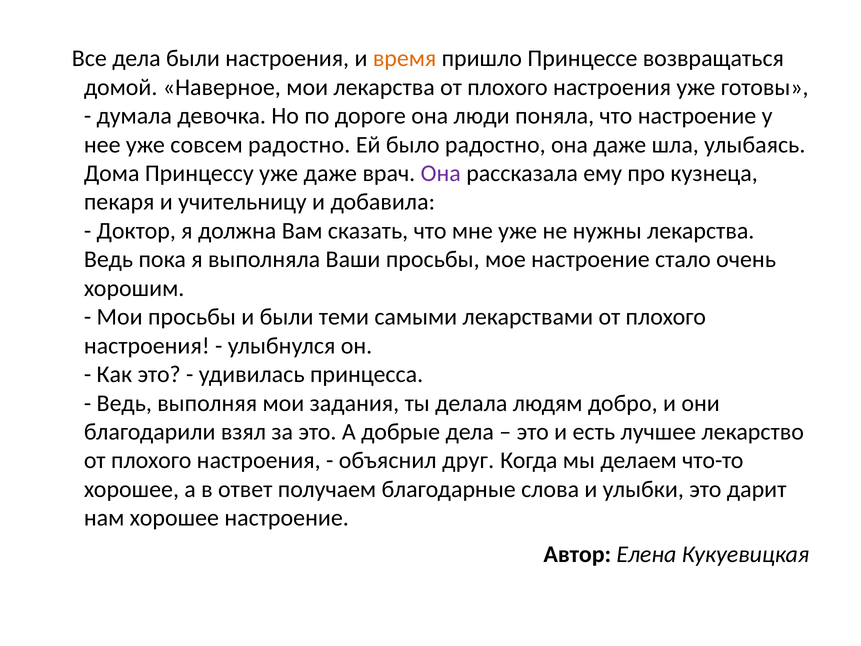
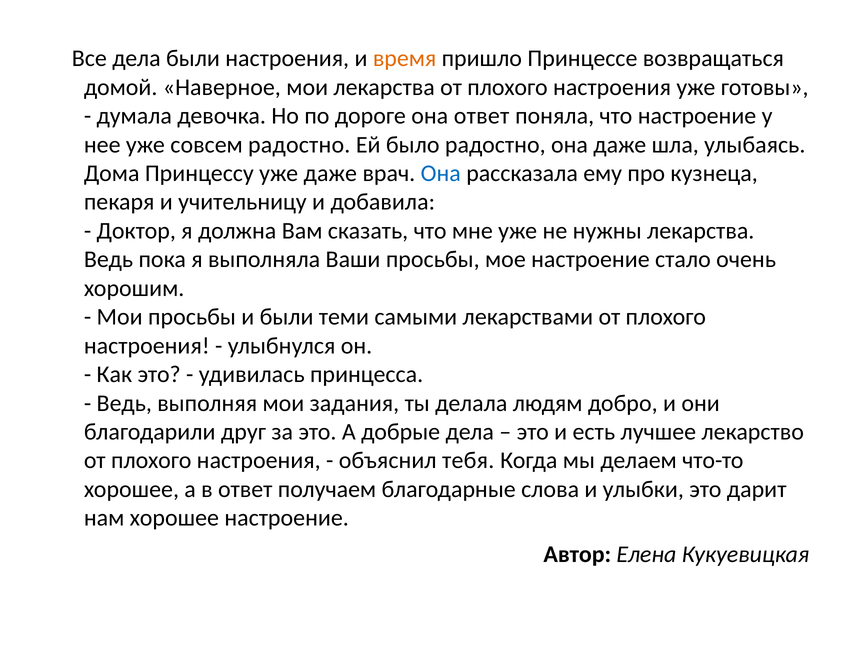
она люди: люди -> ответ (482, 116)
Она colour: purple -> blue (441, 173)
взял: взял -> друг (243, 432)
друг: друг -> тебя (468, 460)
